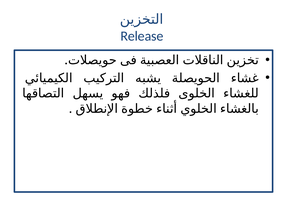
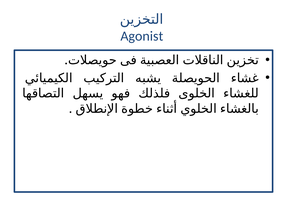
Release: Release -> Agonist (142, 36)
